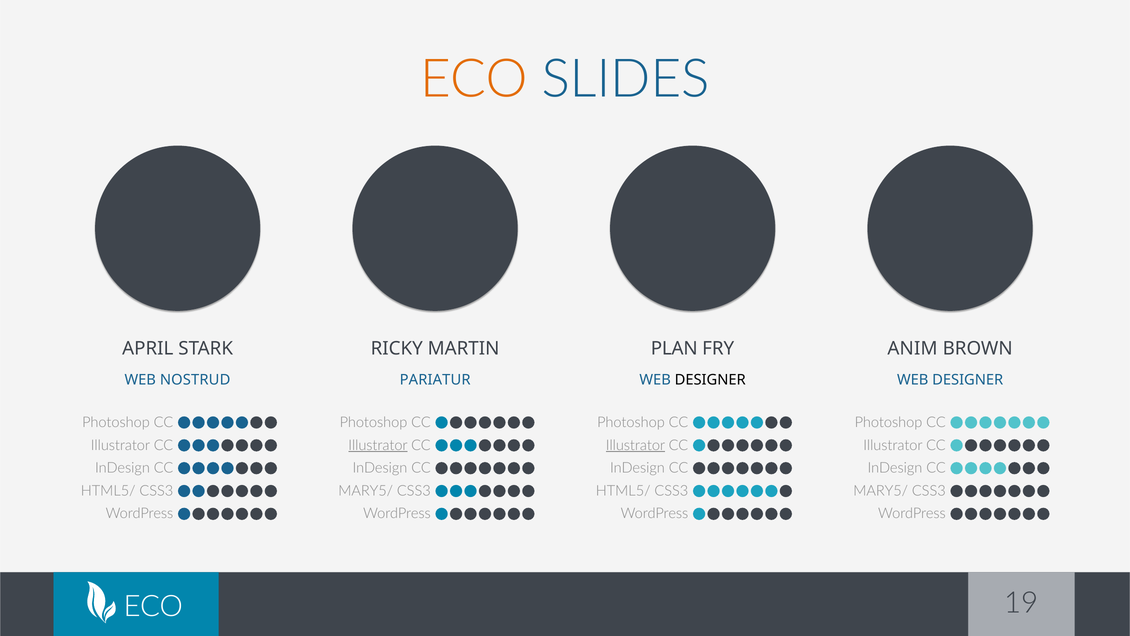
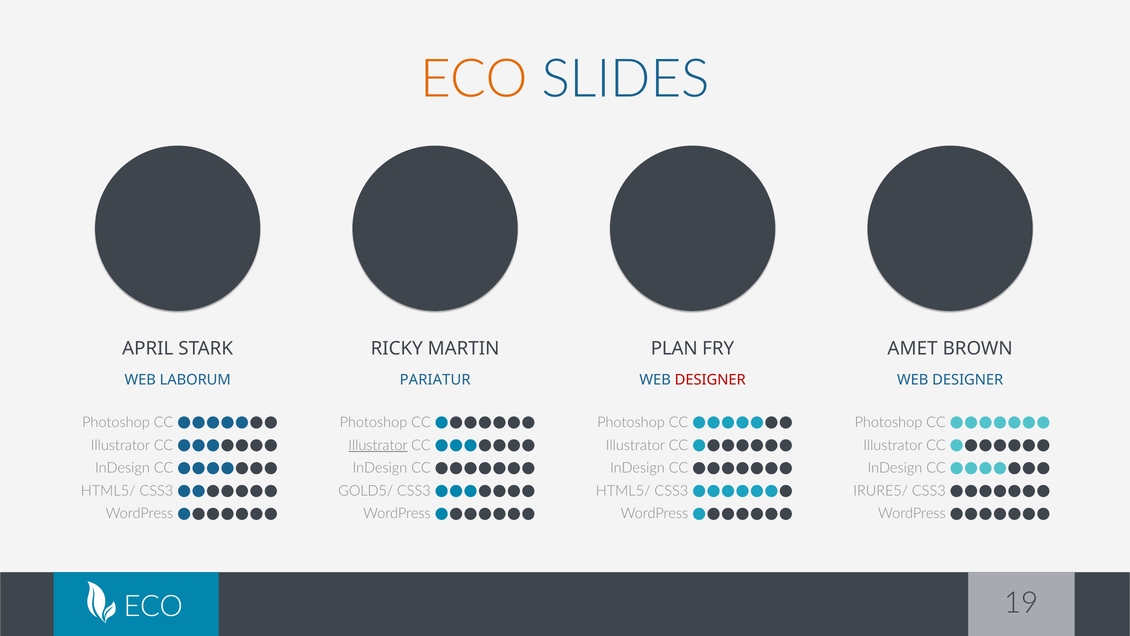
ANIM: ANIM -> AMET (913, 348)
NOSTRUD: NOSTRUD -> LABORUM (195, 380)
DESIGNER colour: black -> red (710, 380)
Illustrator underline: present -> none (635, 445)
MARY5/: MARY5/ -> GOLD5/ (366, 490)
MARY5/: MARY5/ -> IRURE5/ (881, 490)
